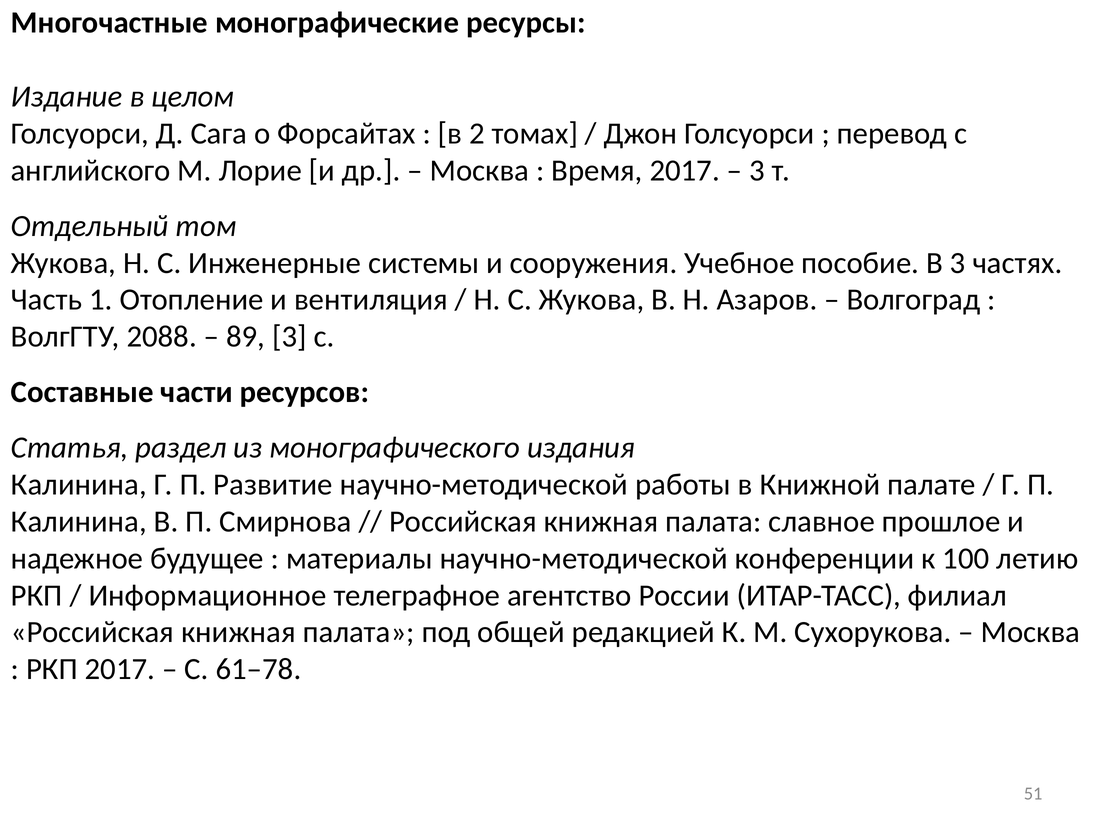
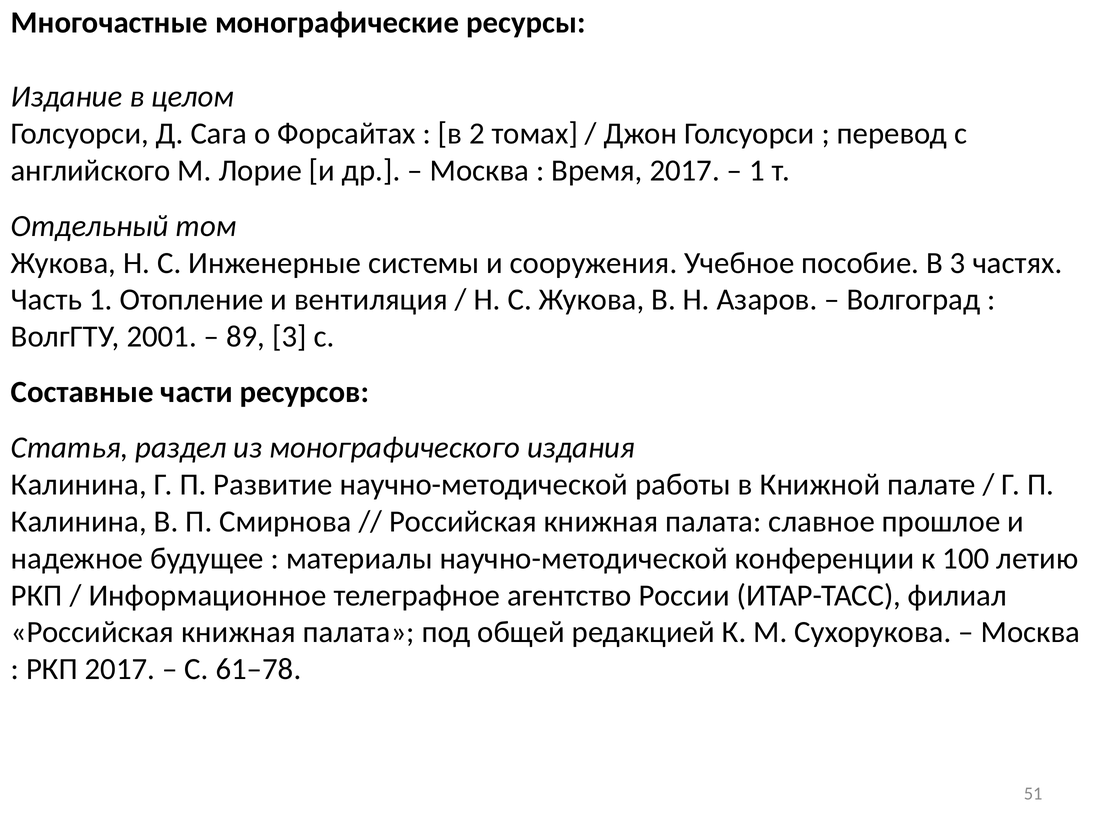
3: 3 -> 1 (757, 171)
2088: 2088 -> 2001 (162, 337)
